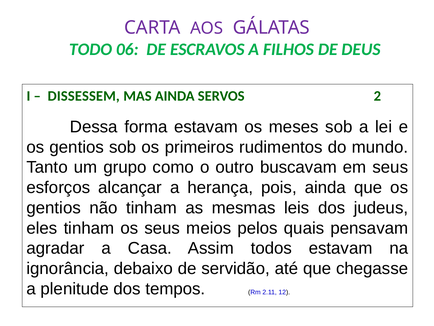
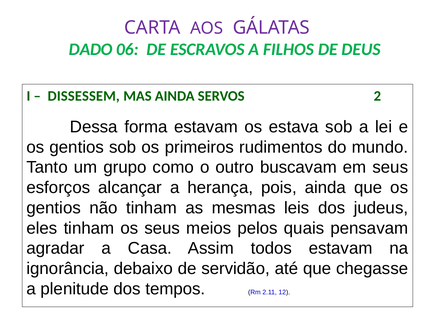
TODO: TODO -> DADO (91, 49)
meses: meses -> estava (294, 127)
